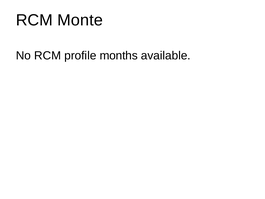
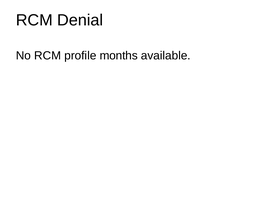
Monte: Monte -> Denial (80, 20)
